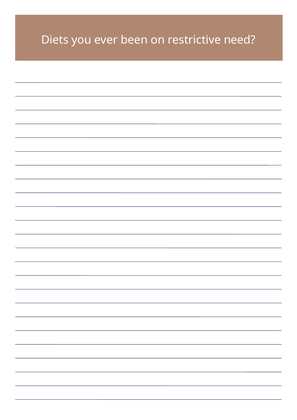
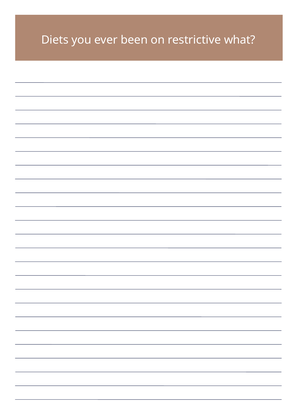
need: need -> what (240, 40)
